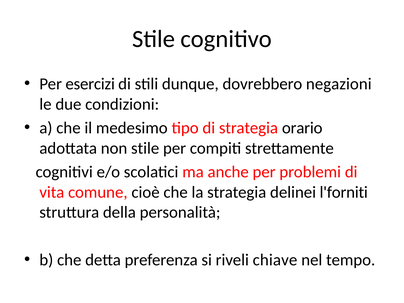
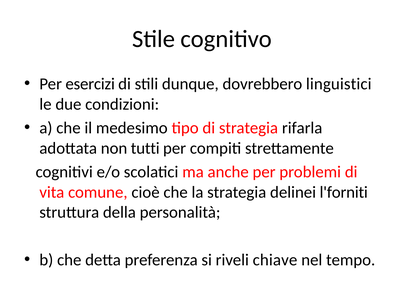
negazioni: negazioni -> linguistici (339, 84)
orario: orario -> rifarla (302, 128)
non stile: stile -> tutti (145, 148)
